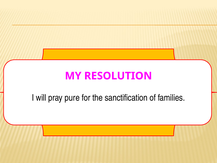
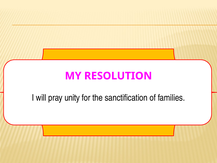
pure: pure -> unity (72, 98)
